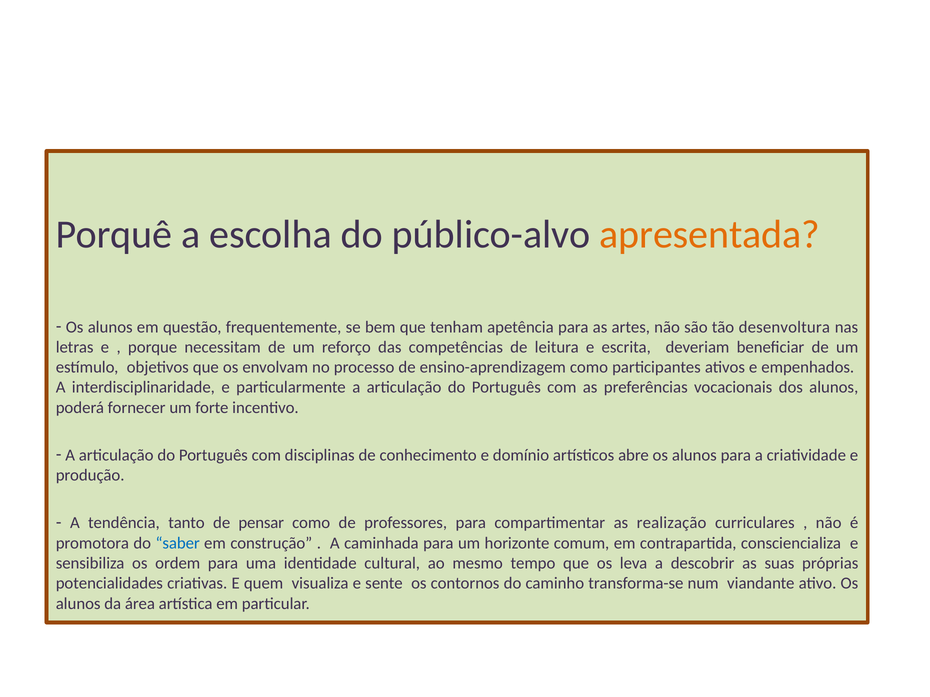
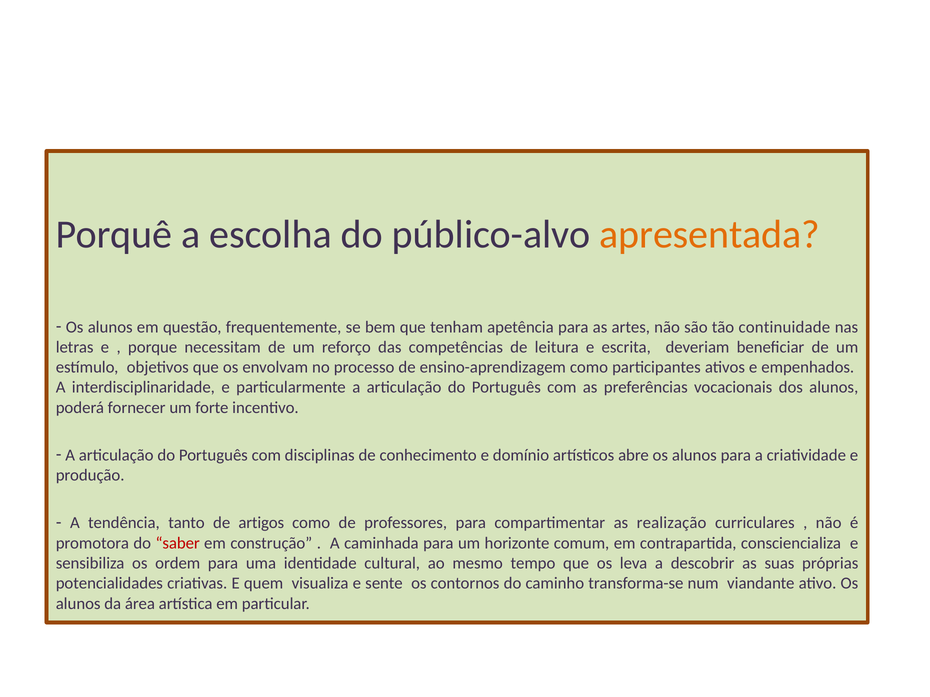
desenvoltura: desenvoltura -> continuidade (784, 327)
pensar: pensar -> artigos (261, 523)
saber colour: blue -> red (178, 543)
